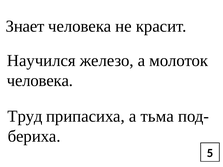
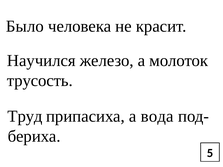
Знает: Знает -> Было (25, 26)
человека: человека -> трусость (40, 81)
тьма: тьма -> вода (157, 116)
